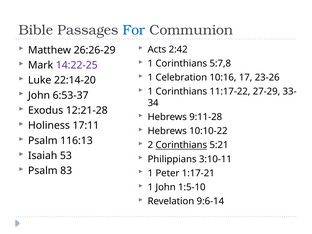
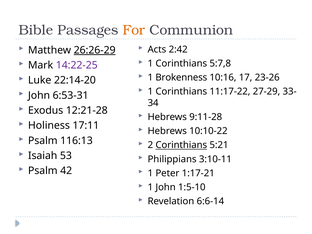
For colour: blue -> orange (134, 30)
26:26-29 underline: none -> present (95, 50)
Celebration: Celebration -> Brokenness (181, 77)
6:53-37: 6:53-37 -> 6:53-31 (71, 95)
83: 83 -> 42 (66, 171)
9:6-14: 9:6-14 -> 6:6-14 (210, 201)
